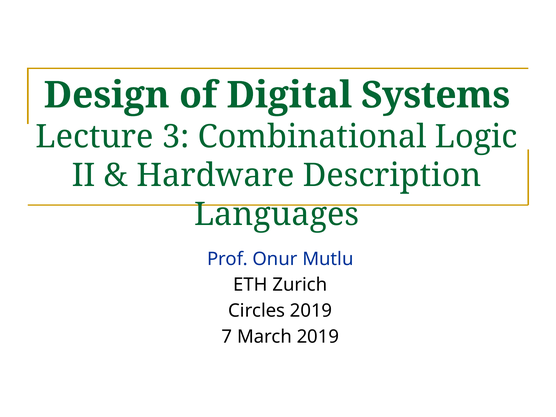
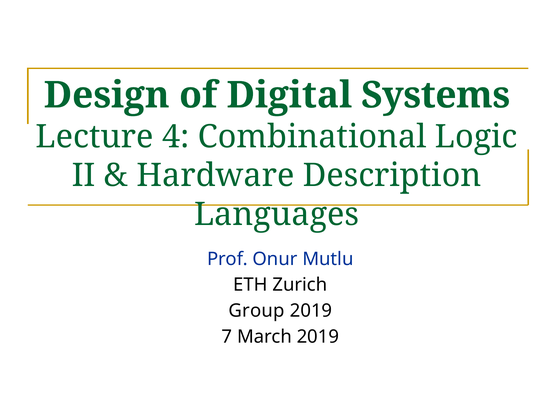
3: 3 -> 4 (176, 137)
Circles: Circles -> Group (257, 311)
